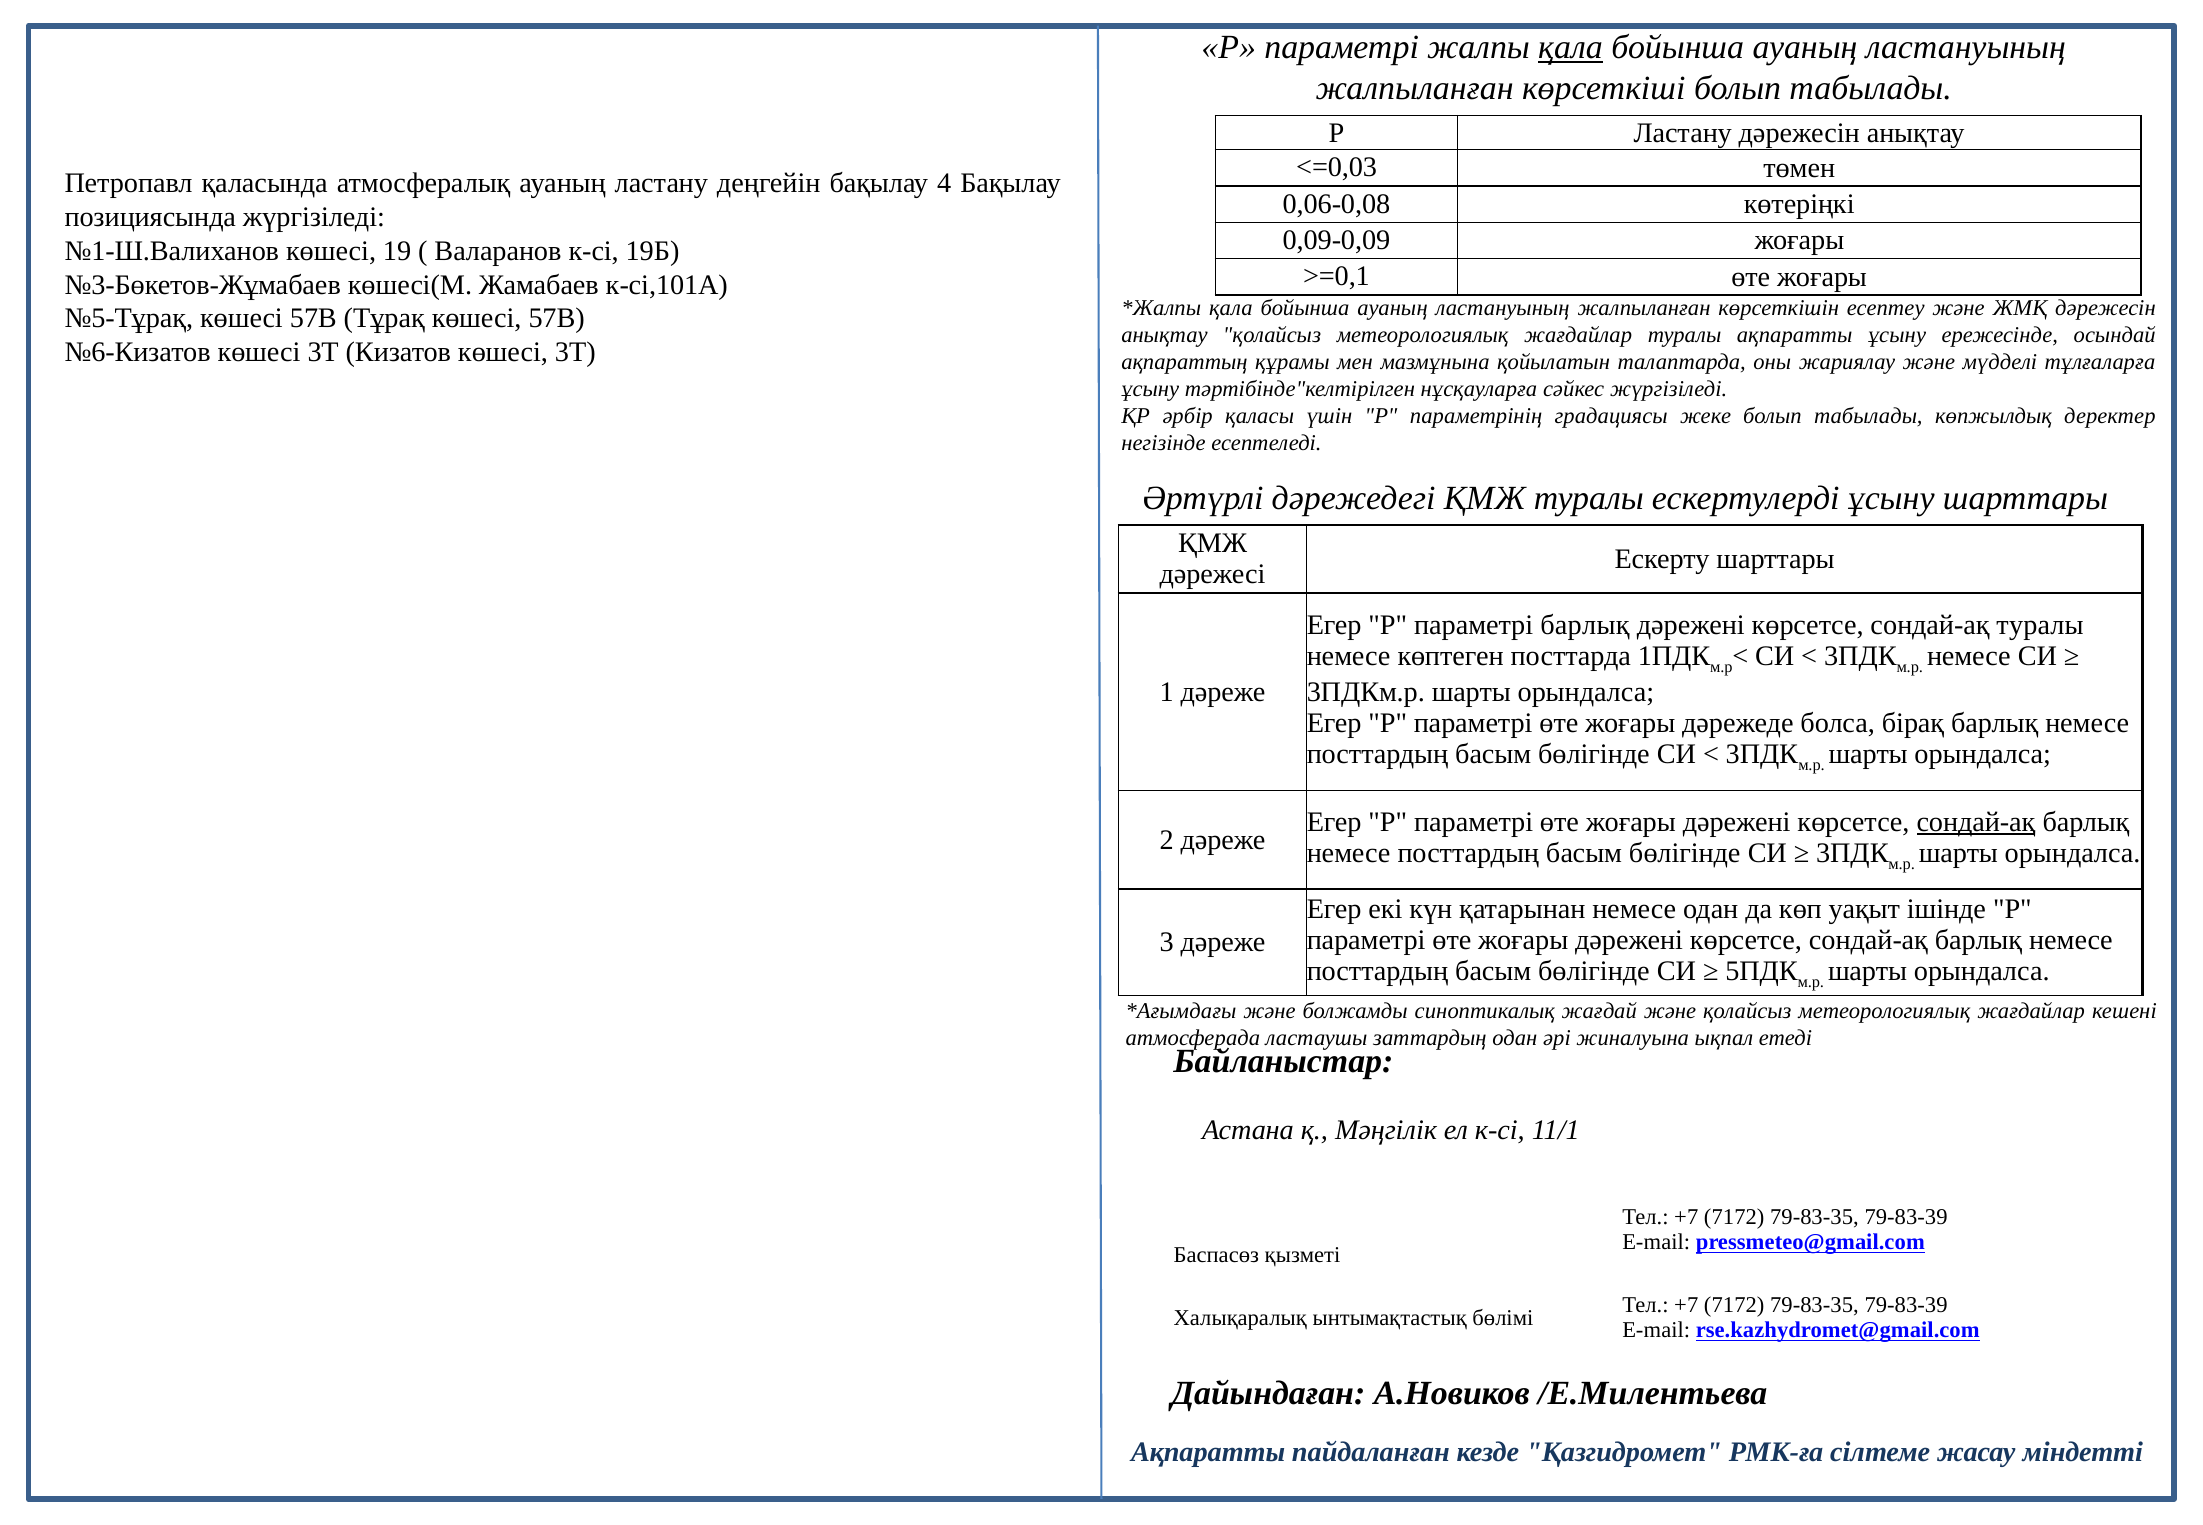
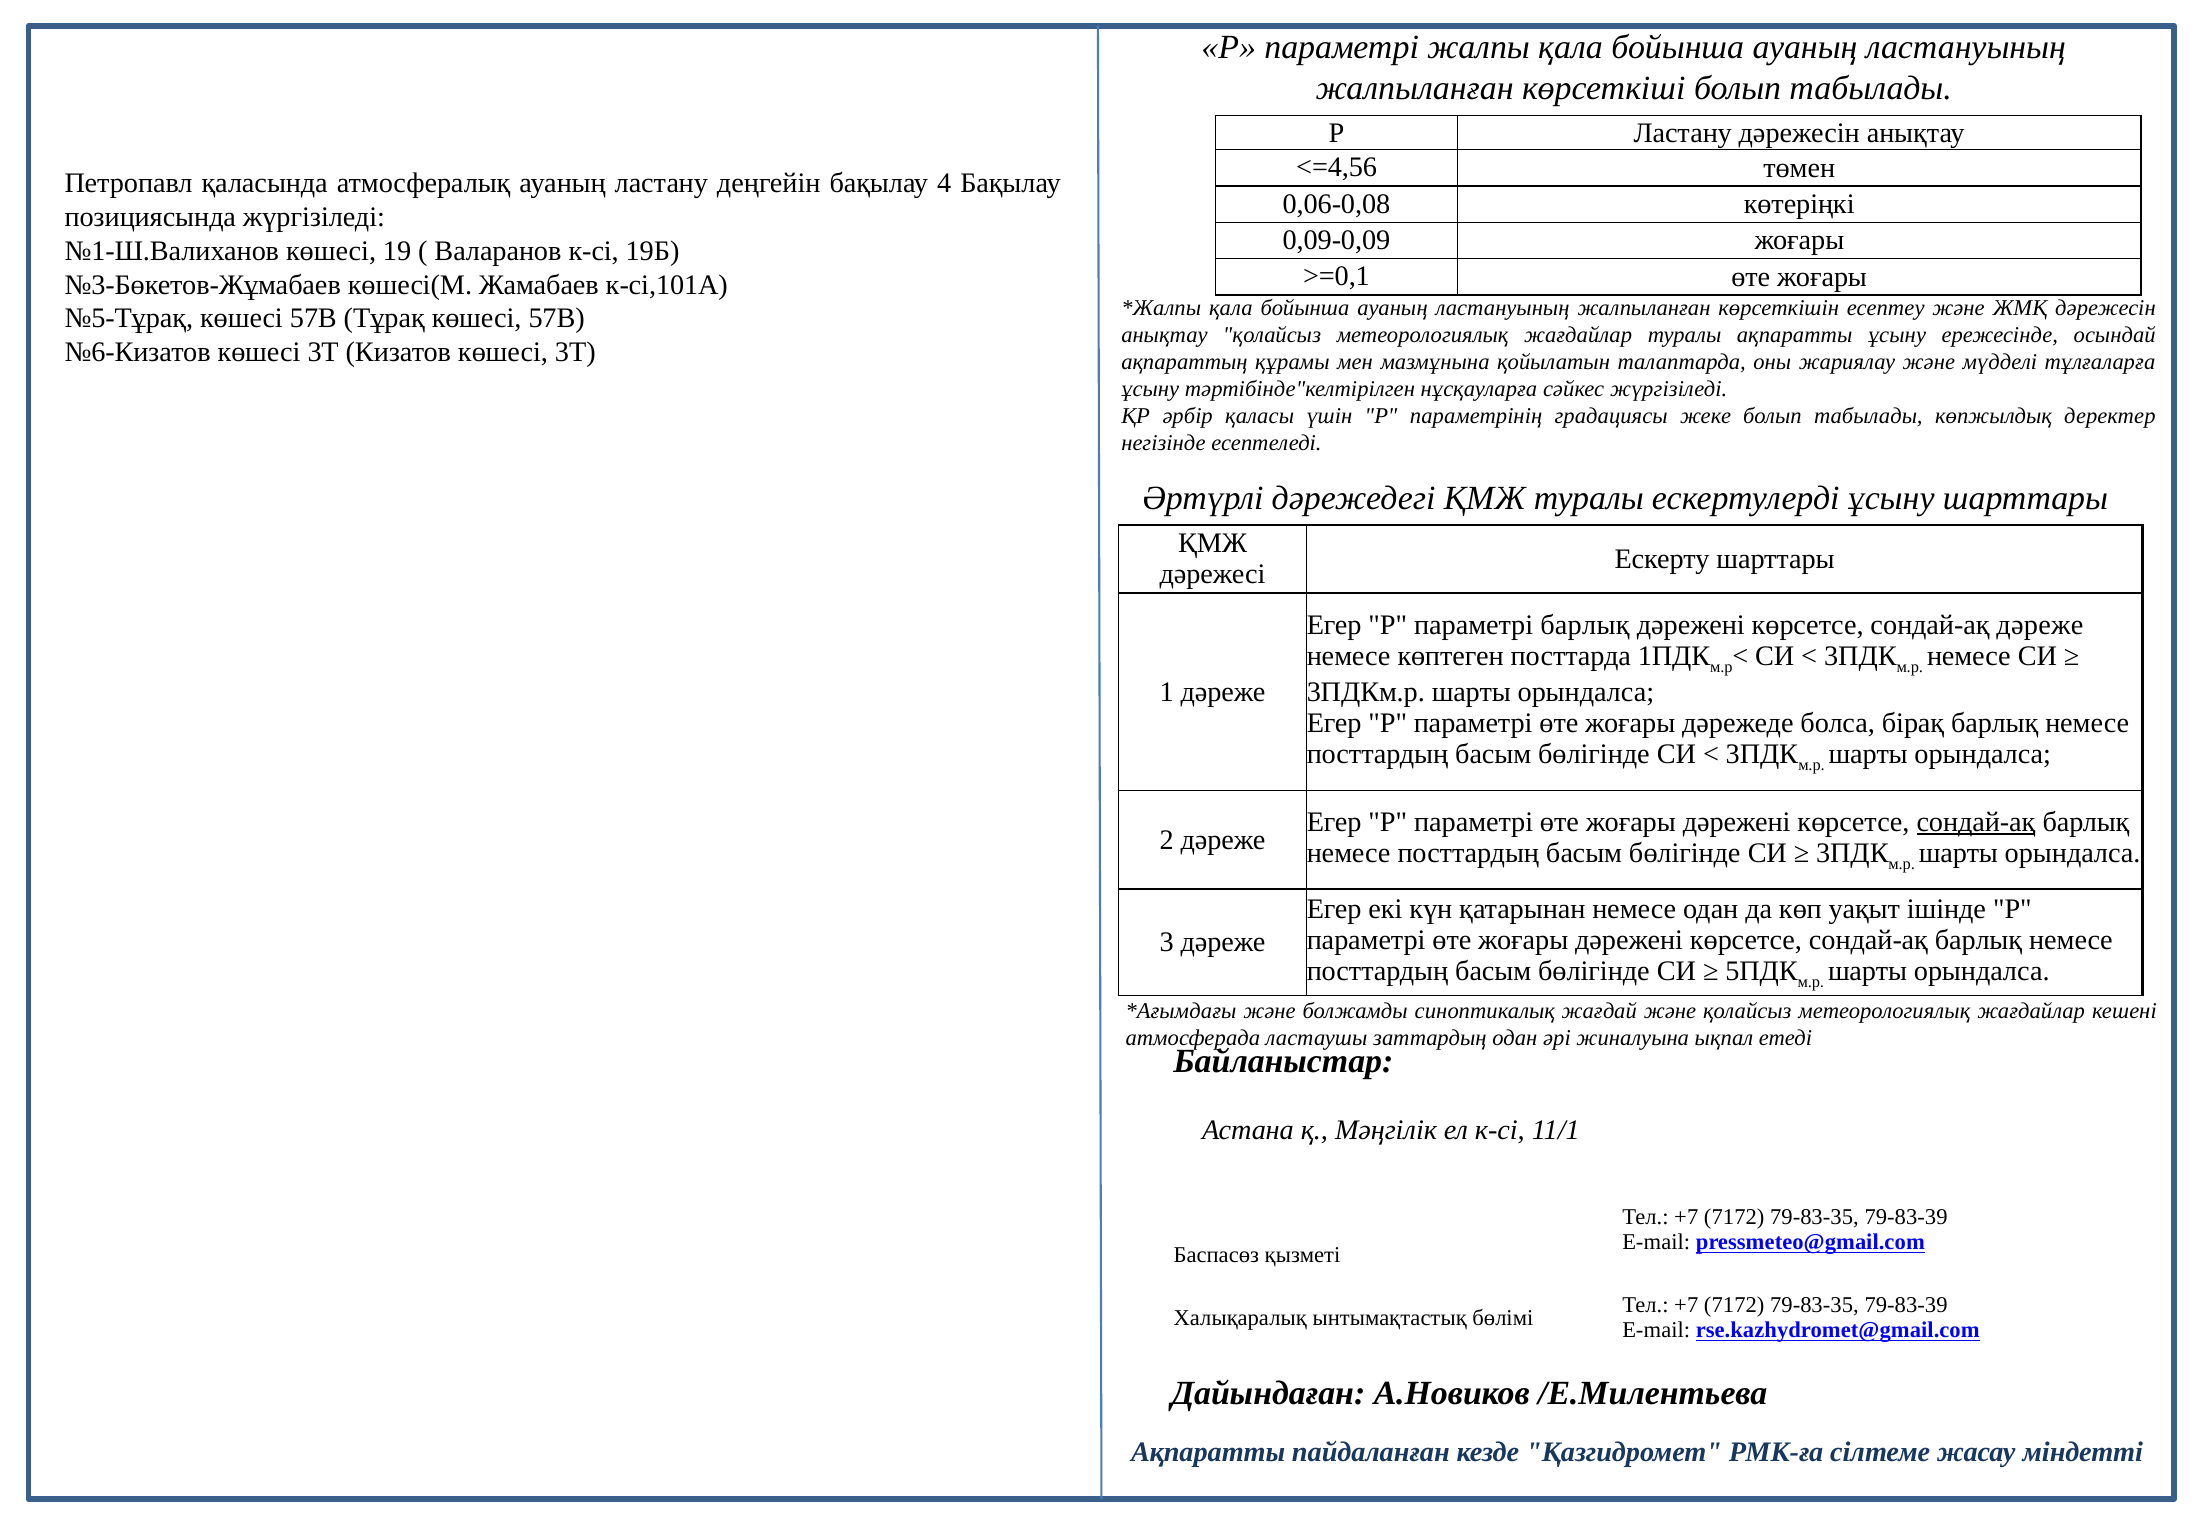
қала underline: present -> none (1570, 47)
<=0,03: <=0,03 -> <=4,56 (1337, 168)
сондай-ақ туралы: туралы -> дәреже (2040, 625)
